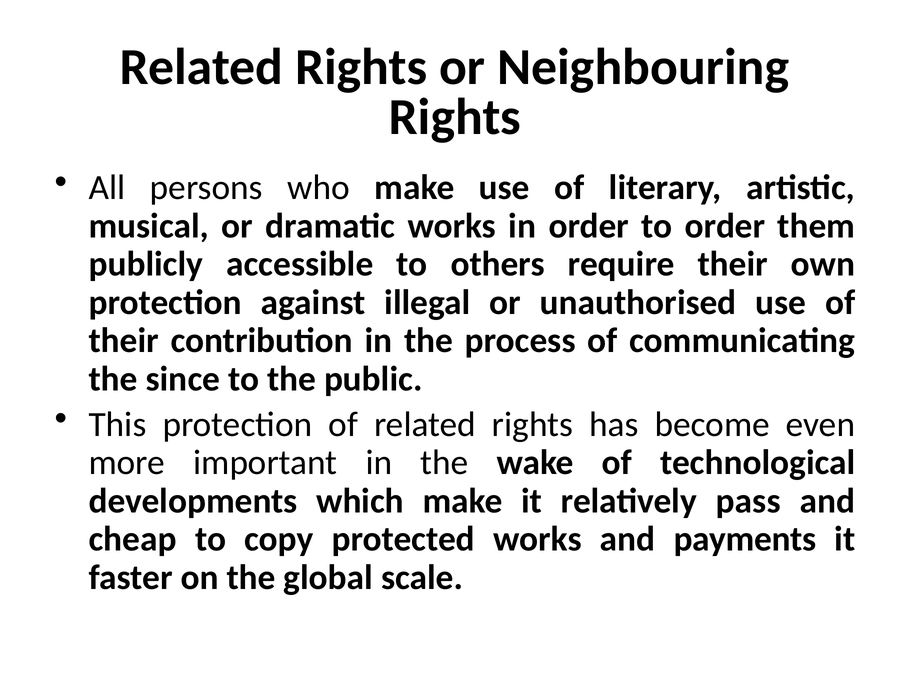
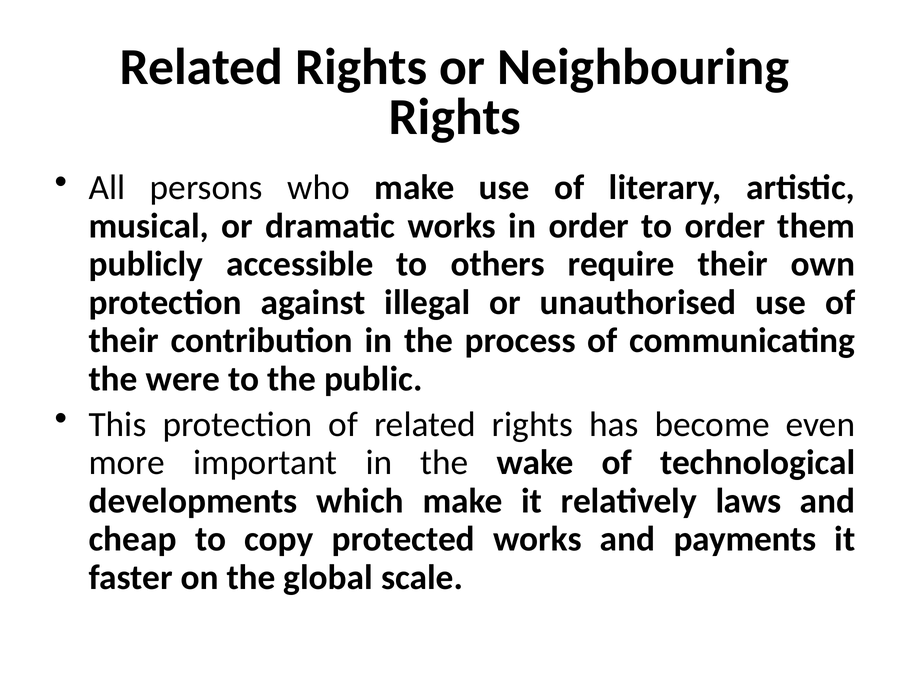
since: since -> were (183, 379)
pass: pass -> laws (748, 501)
